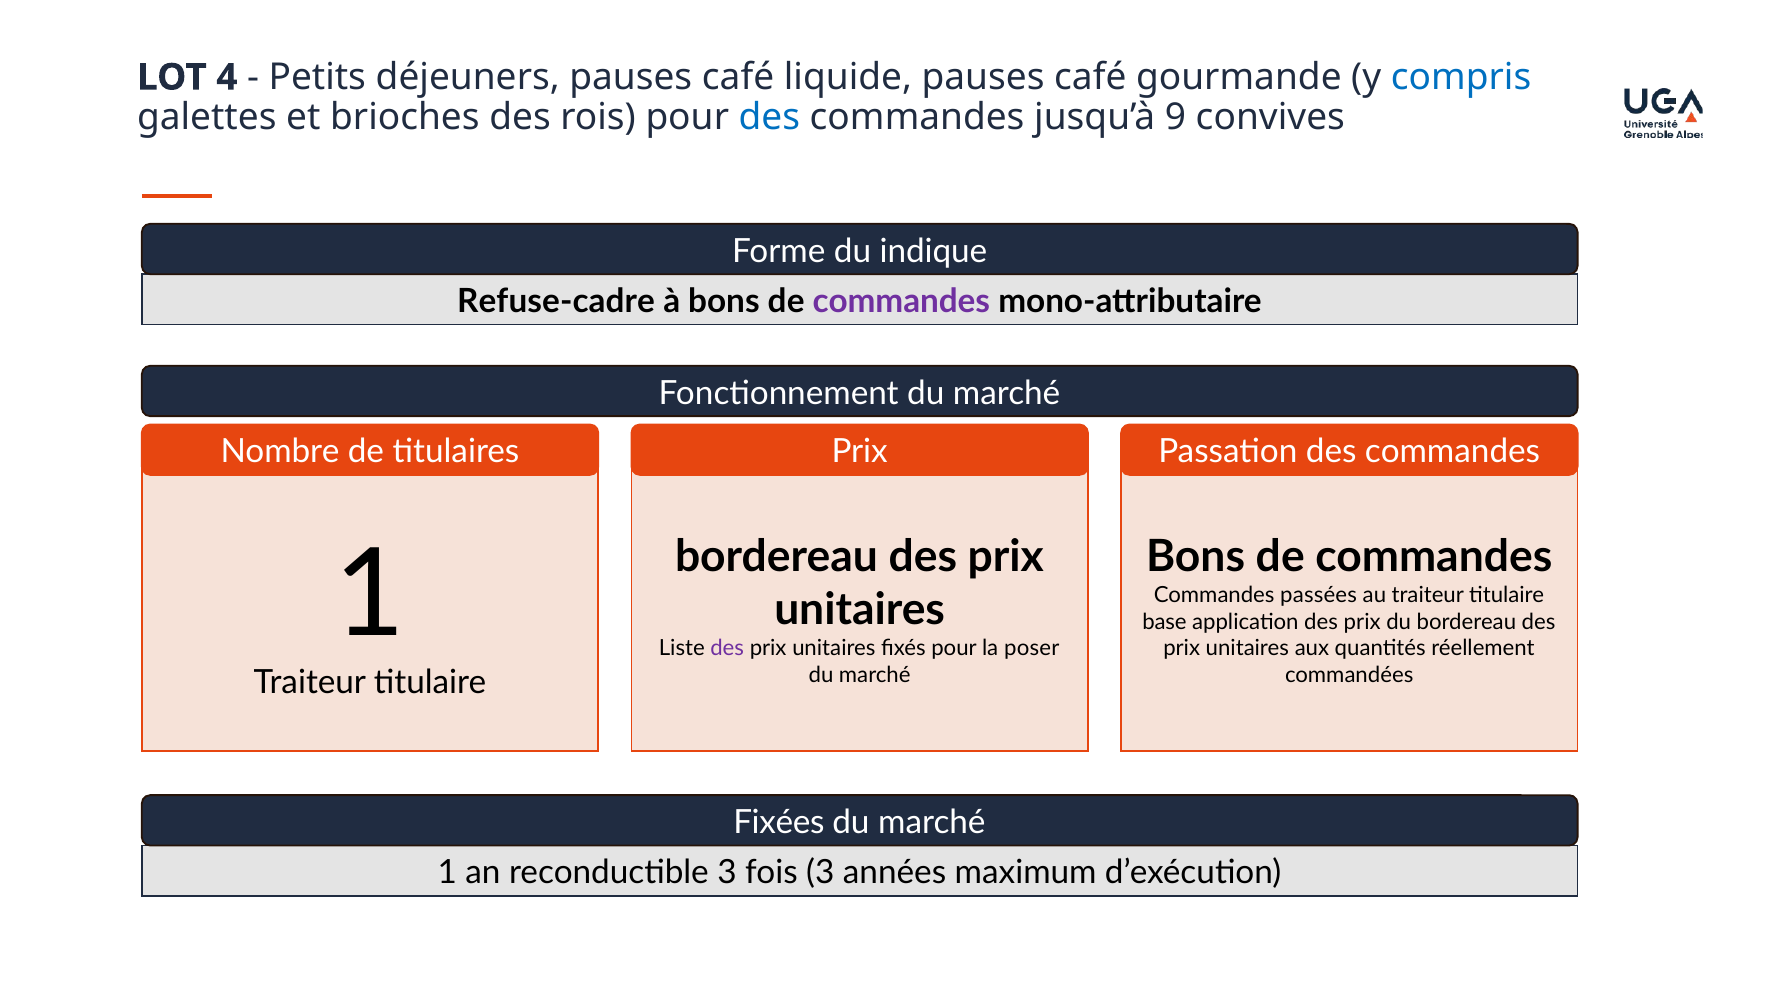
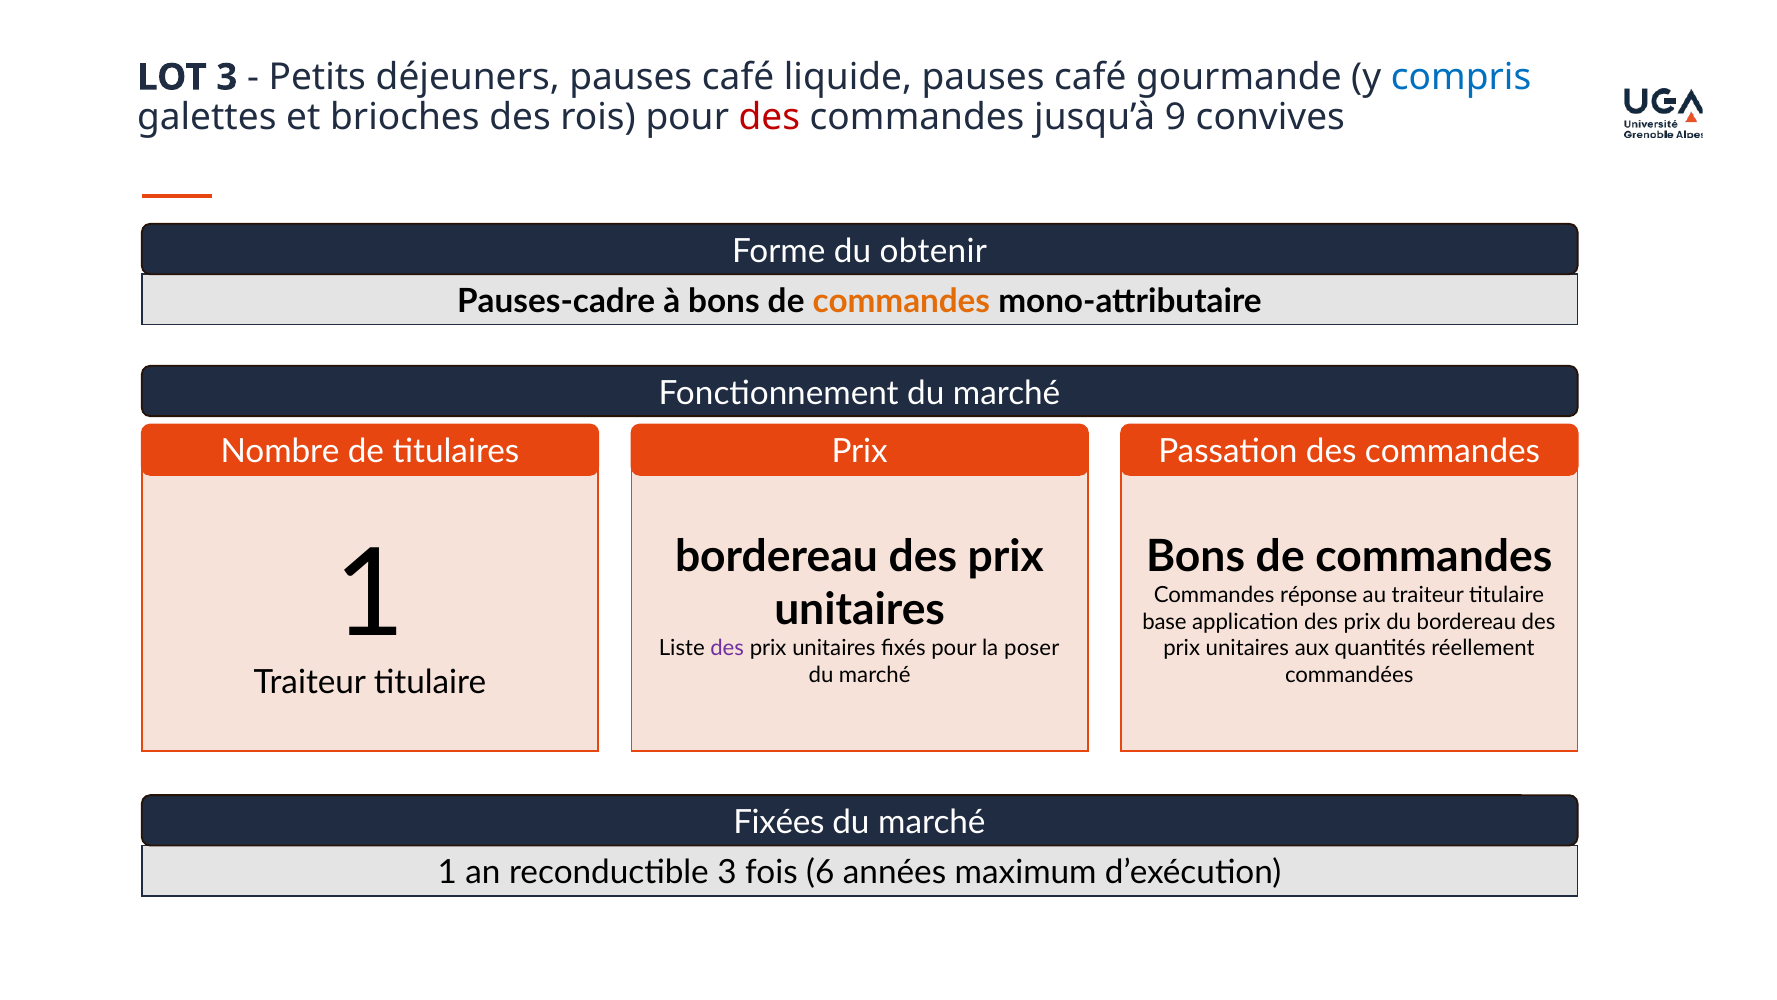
LOT 4: 4 -> 3 (227, 77)
des colour: blue -> red (769, 117)
indique: indique -> obtenir (933, 251)
Refuse-cadre: Refuse-cadre -> Pauses-cadre (556, 302)
commandes colour: purple -> orange (901, 302)
passées: passées -> réponse (1319, 595)
fois 3: 3 -> 6 (820, 873)
